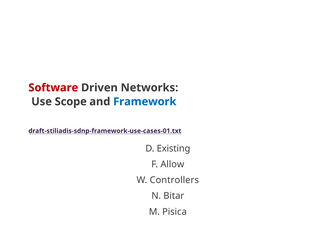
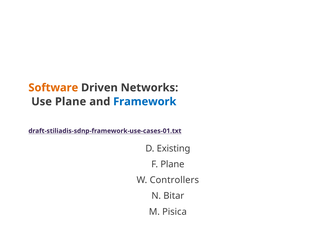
Software colour: red -> orange (53, 88)
Use Scope: Scope -> Plane (71, 101)
F Allow: Allow -> Plane (172, 164)
